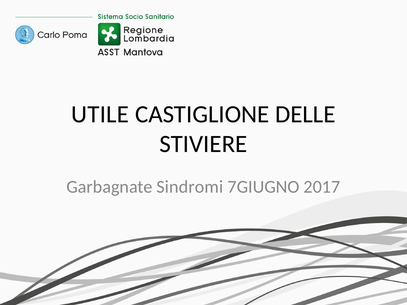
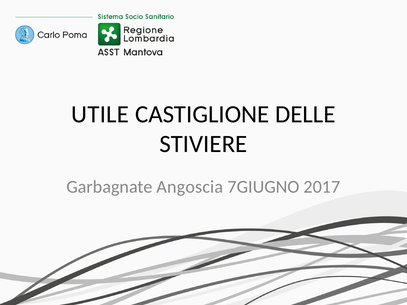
Sindromi: Sindromi -> Angoscia (190, 187)
